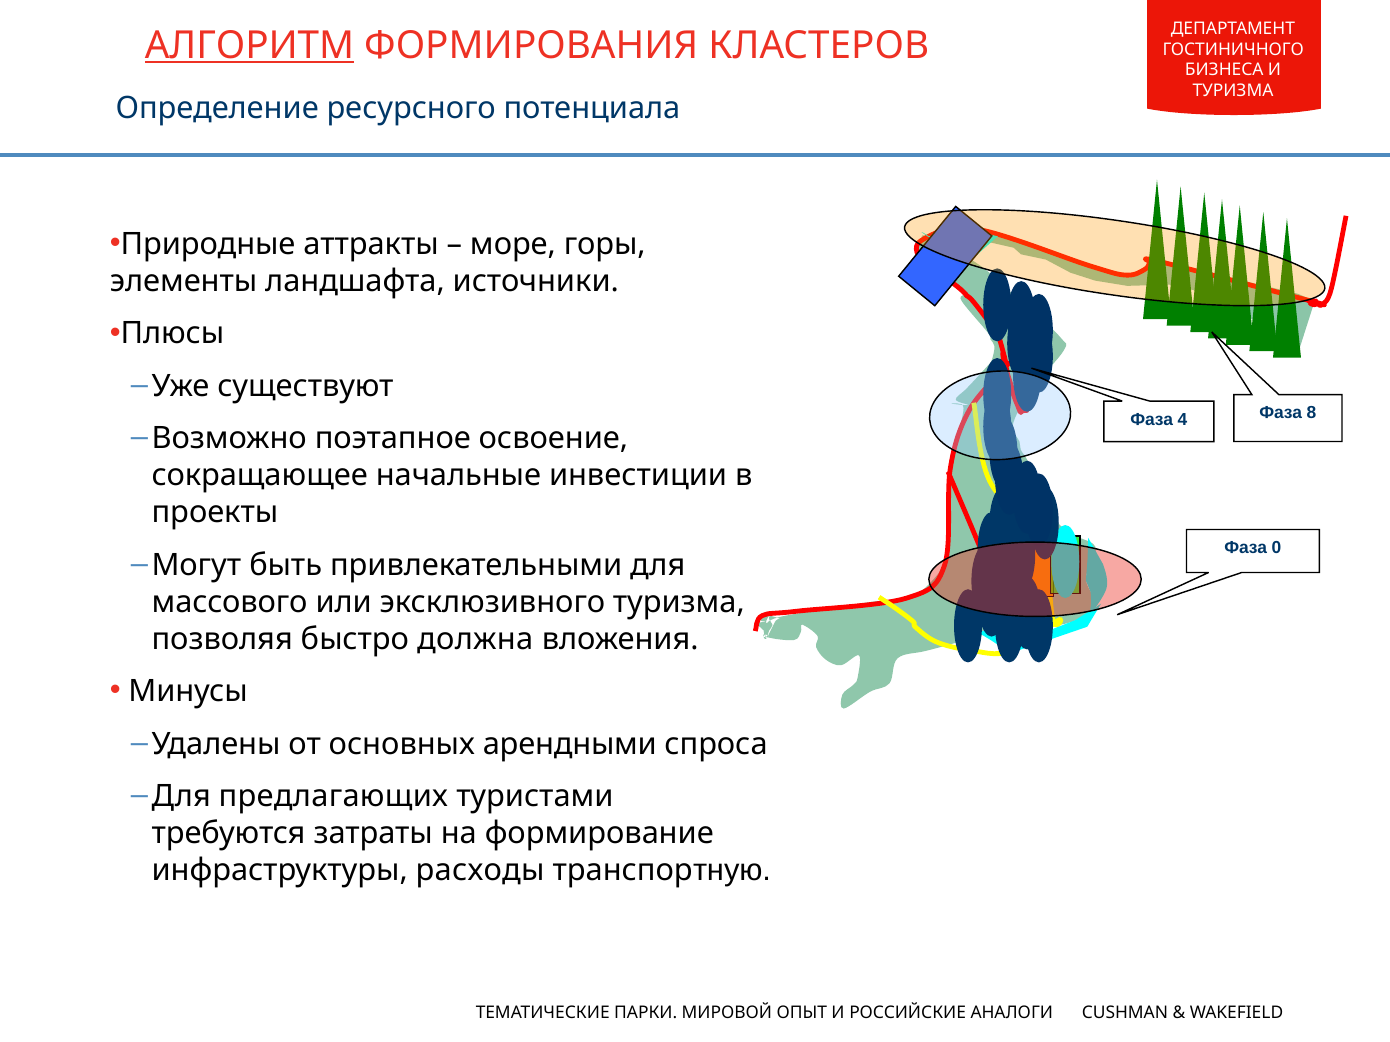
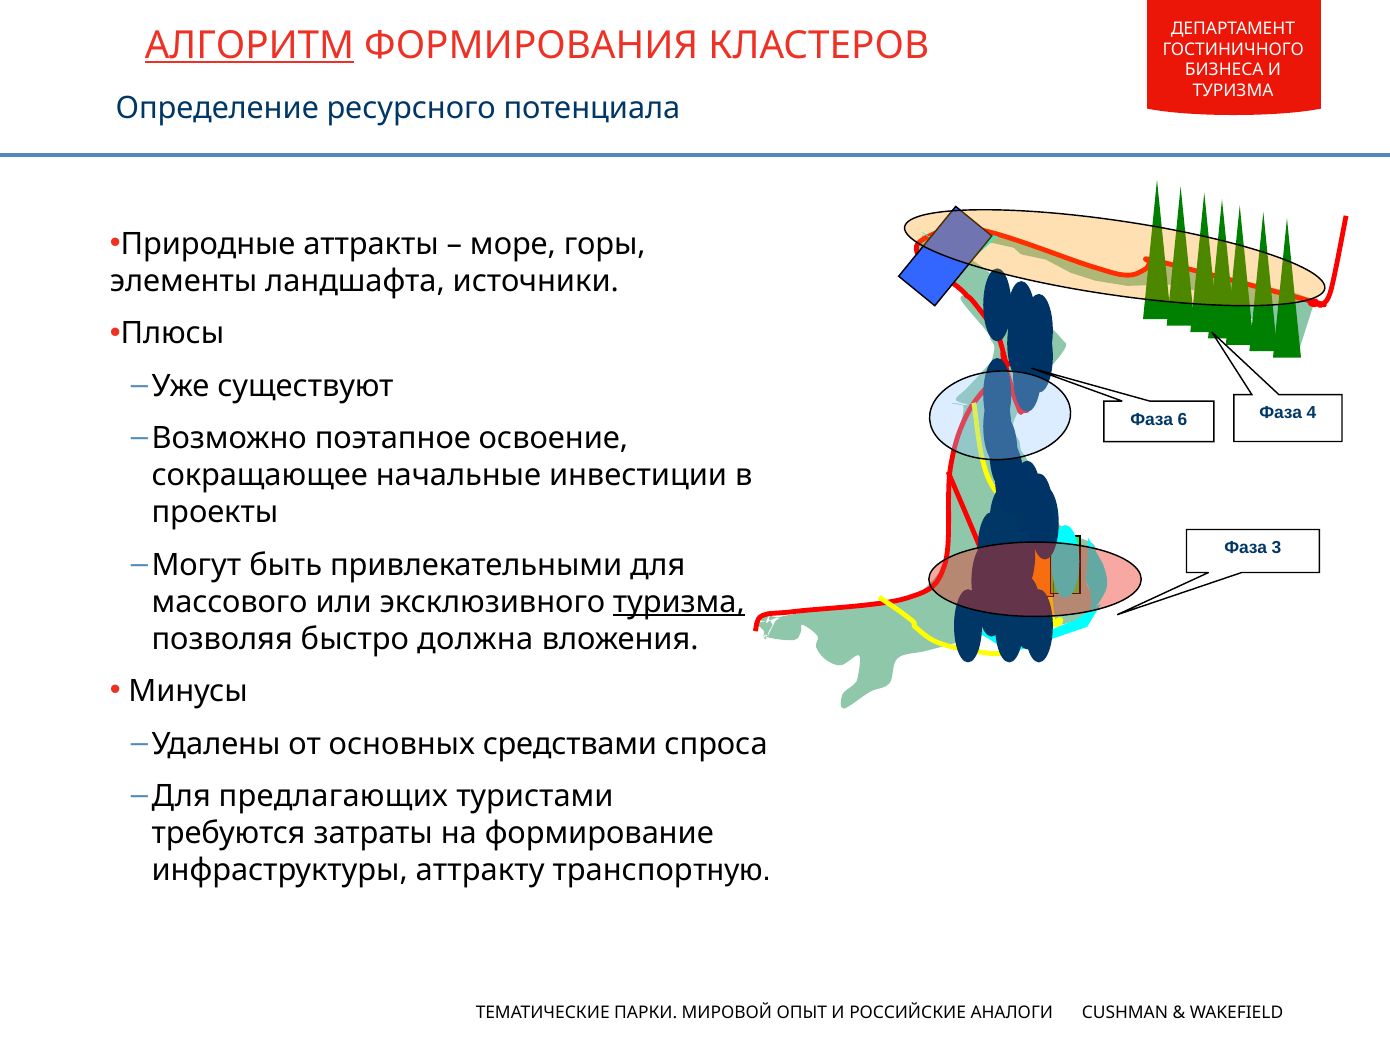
4: 4 -> 6 (1182, 420)
8: 8 -> 4 (1312, 413)
0: 0 -> 3 (1277, 548)
туризма underline: none -> present (679, 602)
арендными: арендными -> средствами (570, 744)
расходы: расходы -> аттракту (480, 871)
